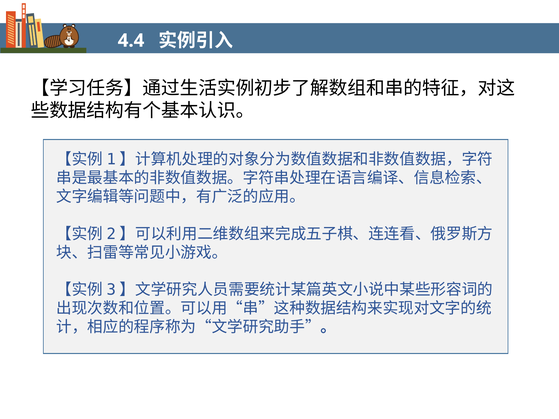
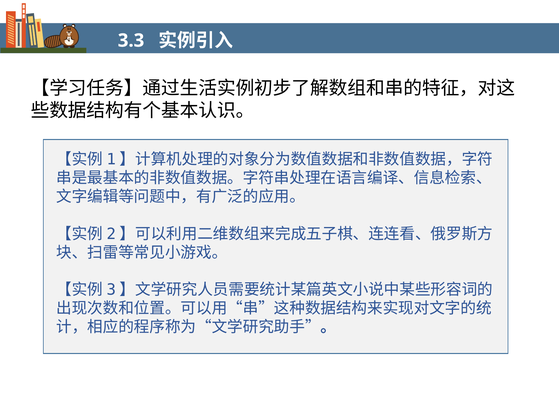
4.4: 4.4 -> 3.3 (131, 41)
